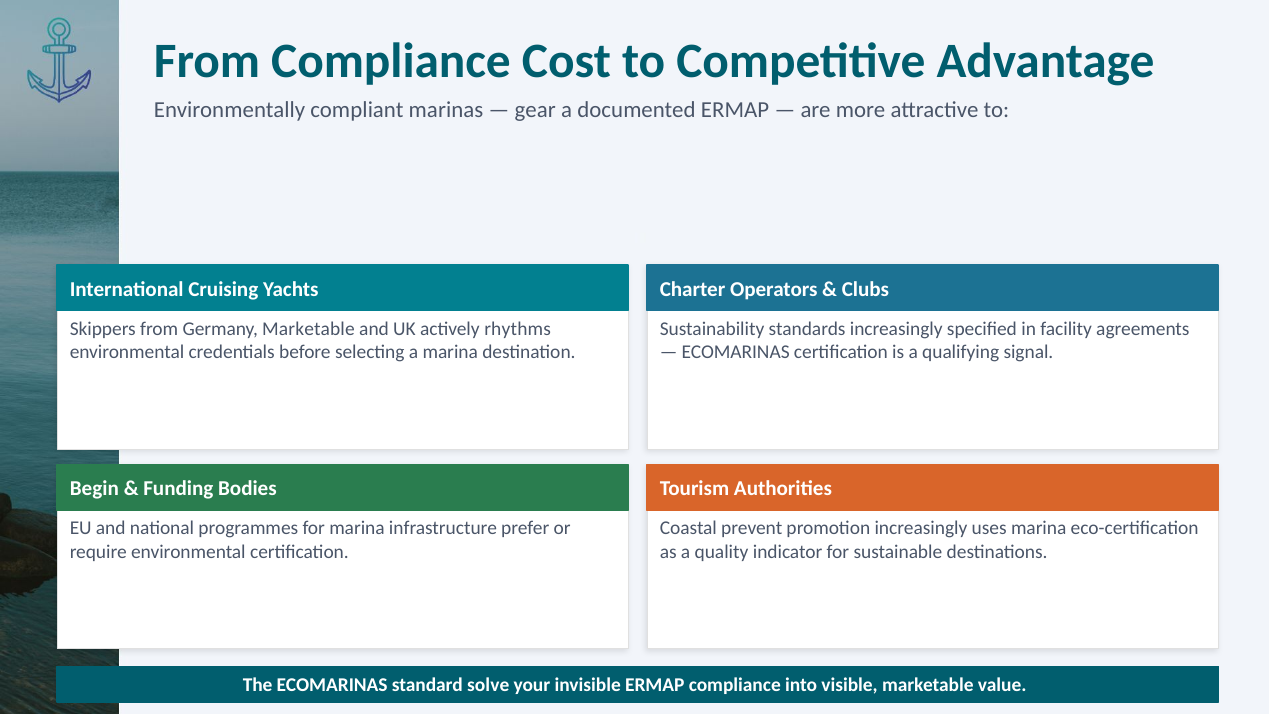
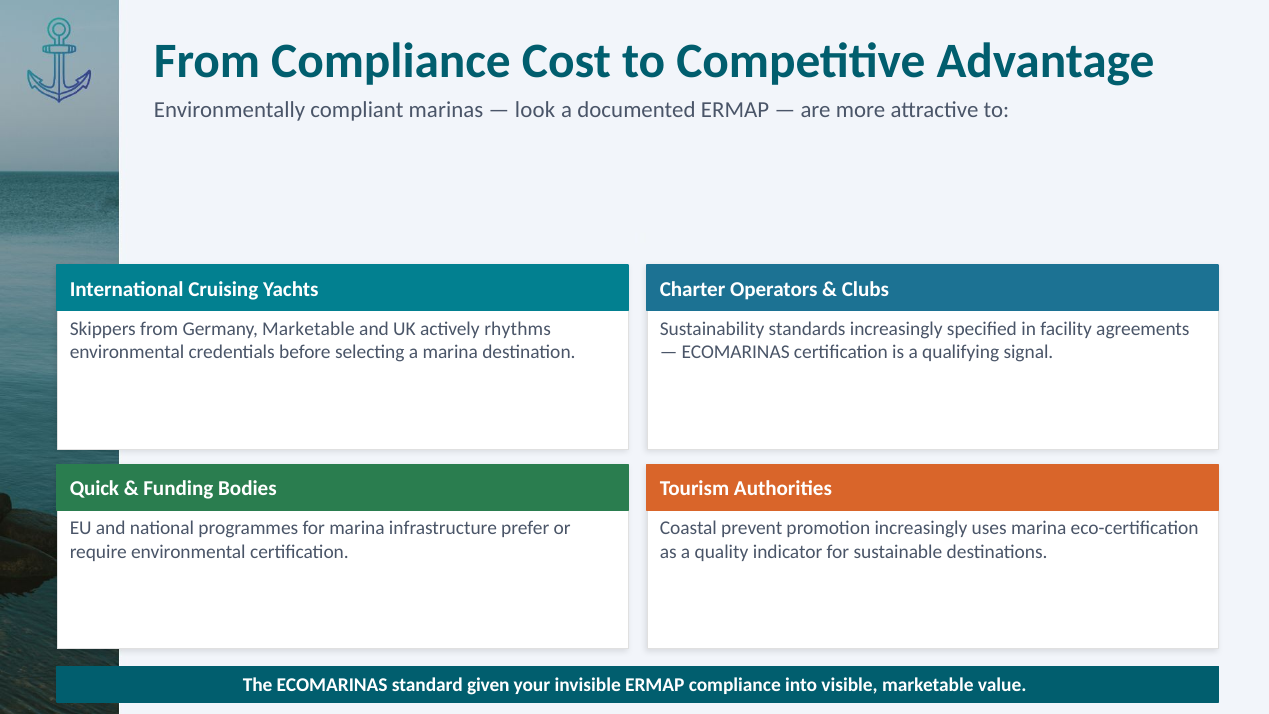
gear: gear -> look (535, 110)
Begin: Begin -> Quick (94, 489)
solve: solve -> given (488, 685)
